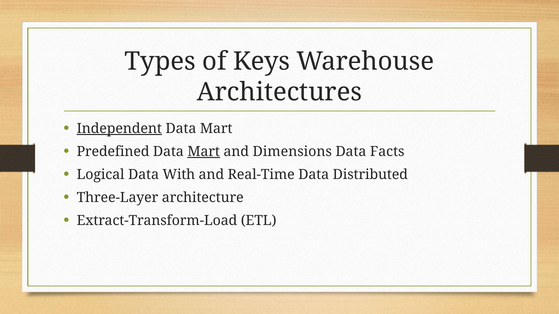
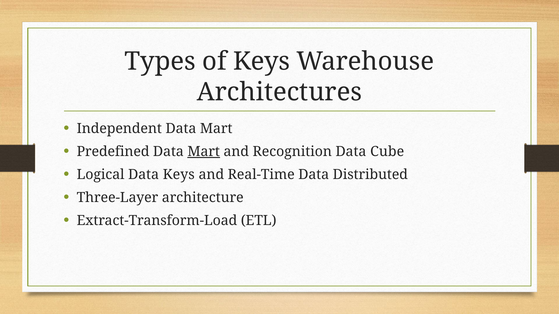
Independent underline: present -> none (119, 129)
Dimensions: Dimensions -> Recognition (292, 152)
Facts: Facts -> Cube (387, 152)
Data With: With -> Keys (179, 175)
